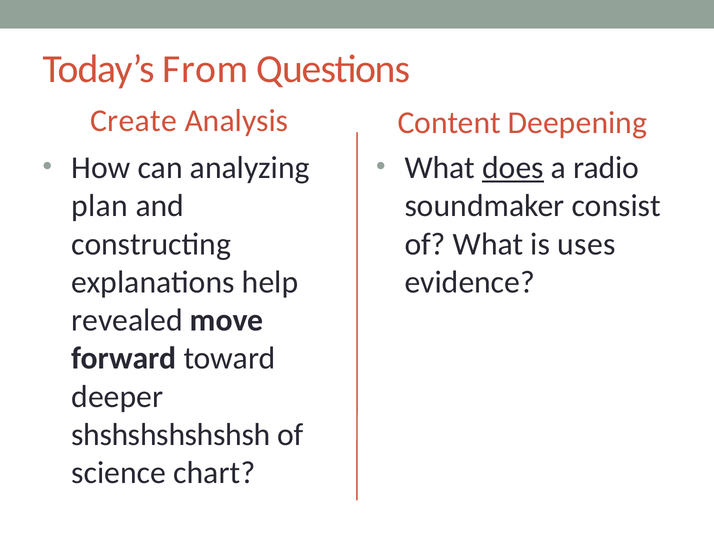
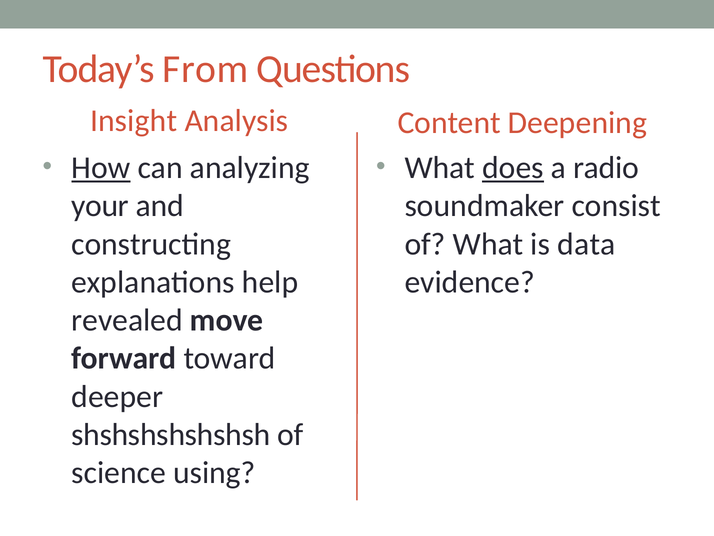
Create: Create -> Insight (134, 121)
How underline: none -> present (101, 168)
plan: plan -> your (100, 206)
uses: uses -> data (587, 244)
chart: chart -> using (214, 472)
